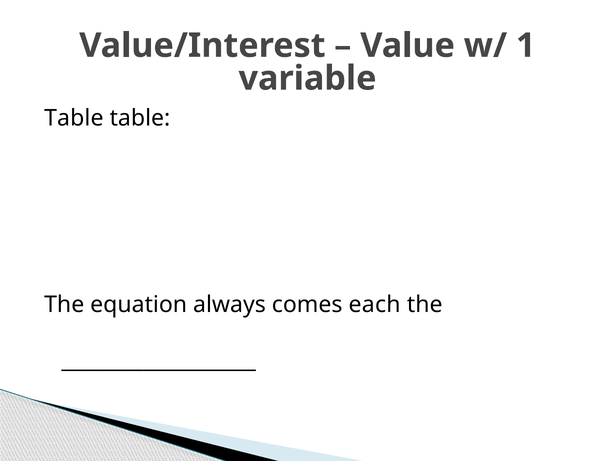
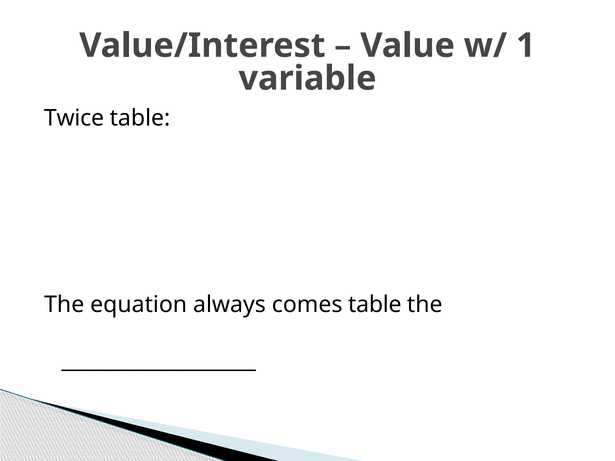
Table: Table -> Twice (74, 118)
comes each: each -> table (375, 305)
